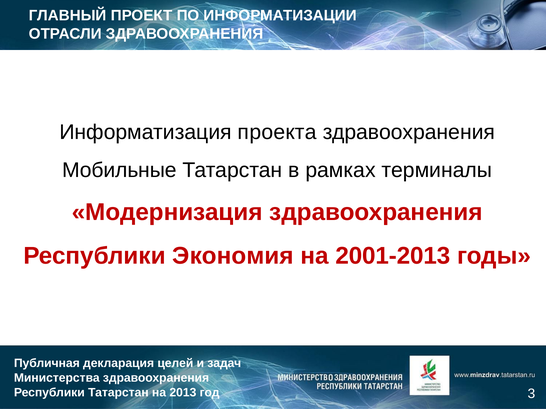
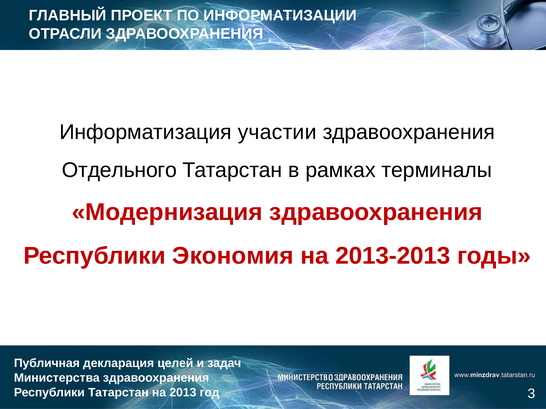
проекта: проекта -> участии (277, 132)
Мобильные: Мобильные -> Отдельного (119, 171)
2001-2013: 2001-2013 -> 2013-2013 (393, 256)
